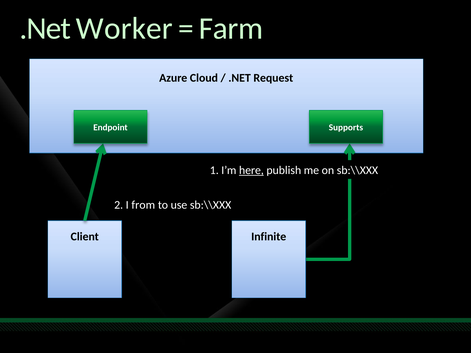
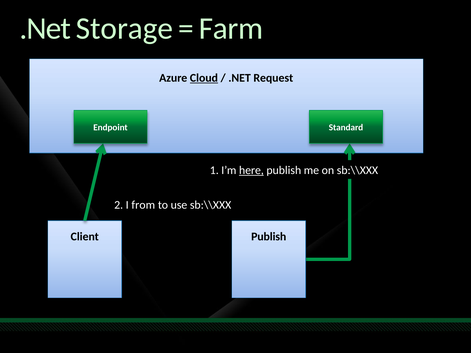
Worker: Worker -> Storage (125, 29)
Cloud underline: none -> present (204, 78)
Supports: Supports -> Standard (346, 128)
Infinite: Infinite -> Publish (269, 237)
